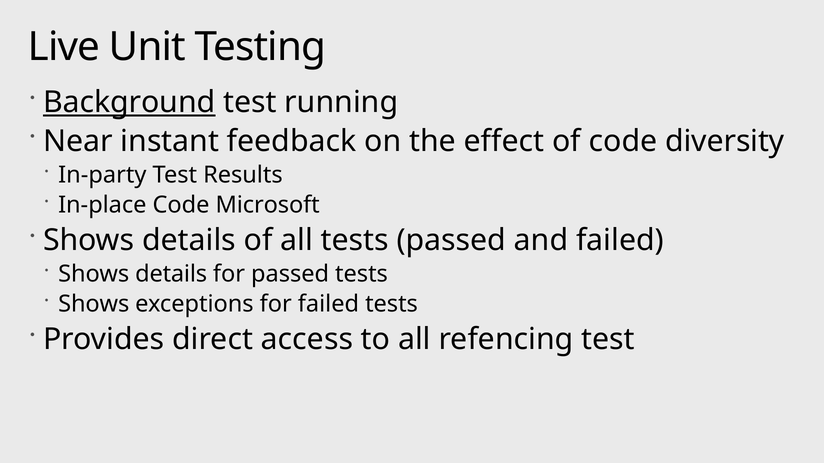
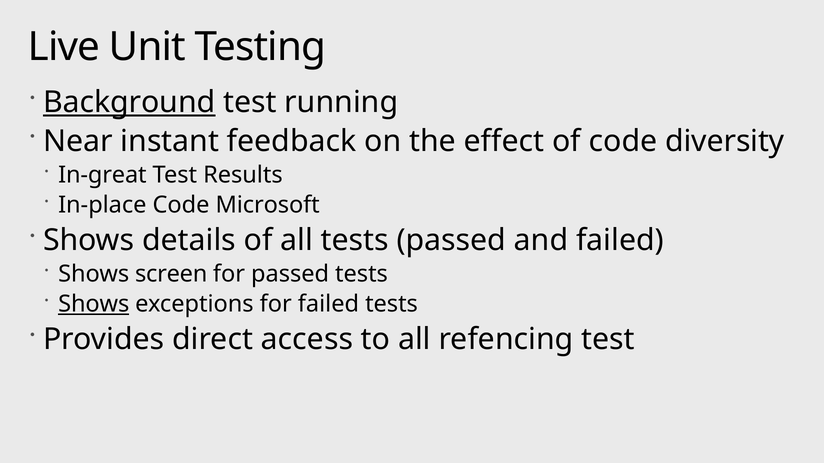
In-party: In-party -> In-great (102, 175)
details: details -> screen (171, 274)
Shows underline: none -> present (94, 304)
